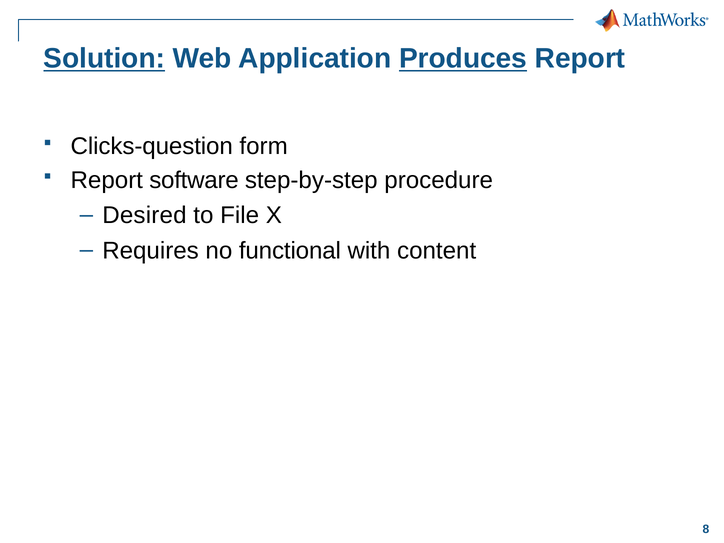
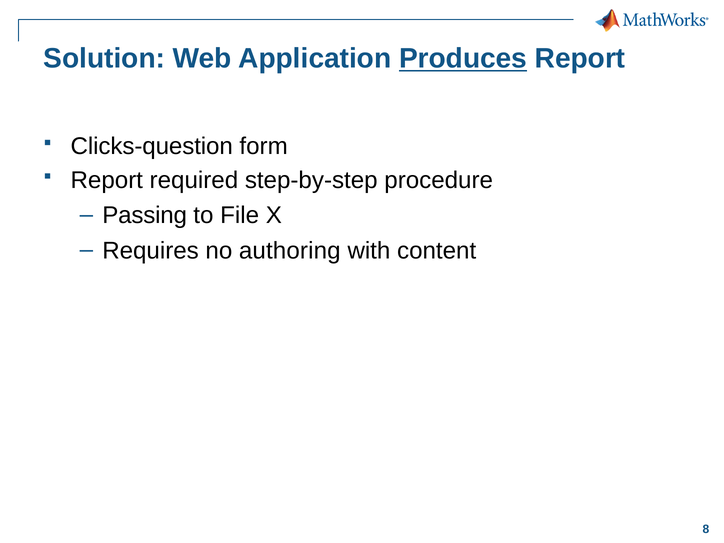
Solution underline: present -> none (104, 59)
software: software -> required (194, 180)
Desired: Desired -> Passing (145, 215)
functional: functional -> authoring (290, 251)
